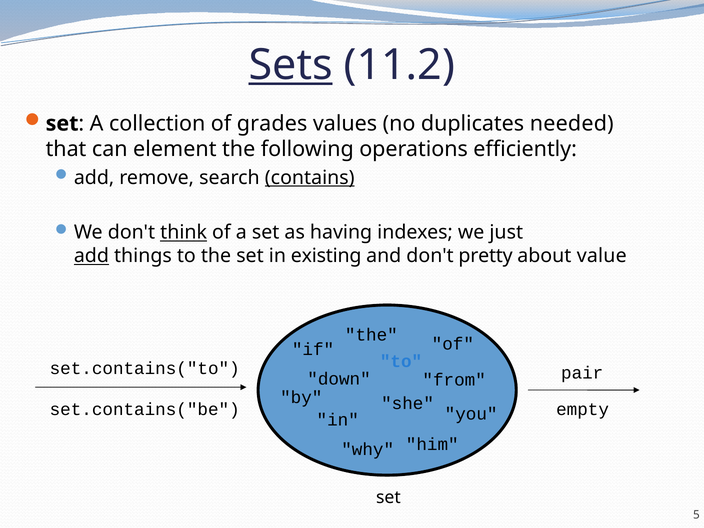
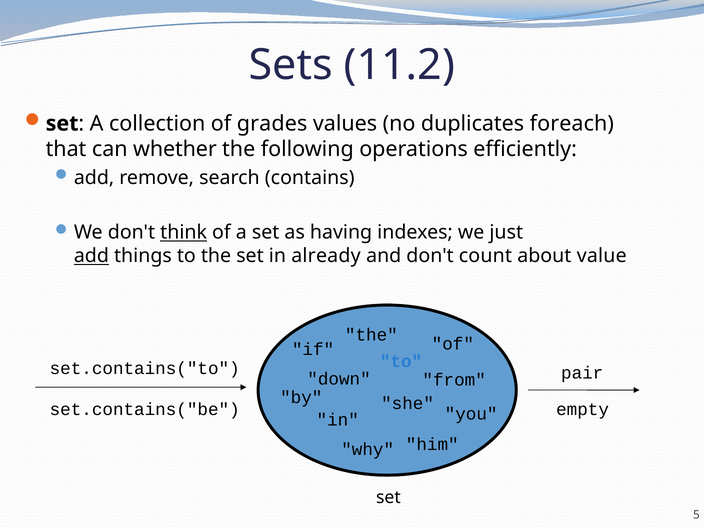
Sets underline: present -> none (291, 65)
needed: needed -> foreach (572, 124)
element: element -> whether (175, 149)
contains underline: present -> none (310, 178)
existing: existing -> already (326, 256)
pretty: pretty -> count (485, 256)
